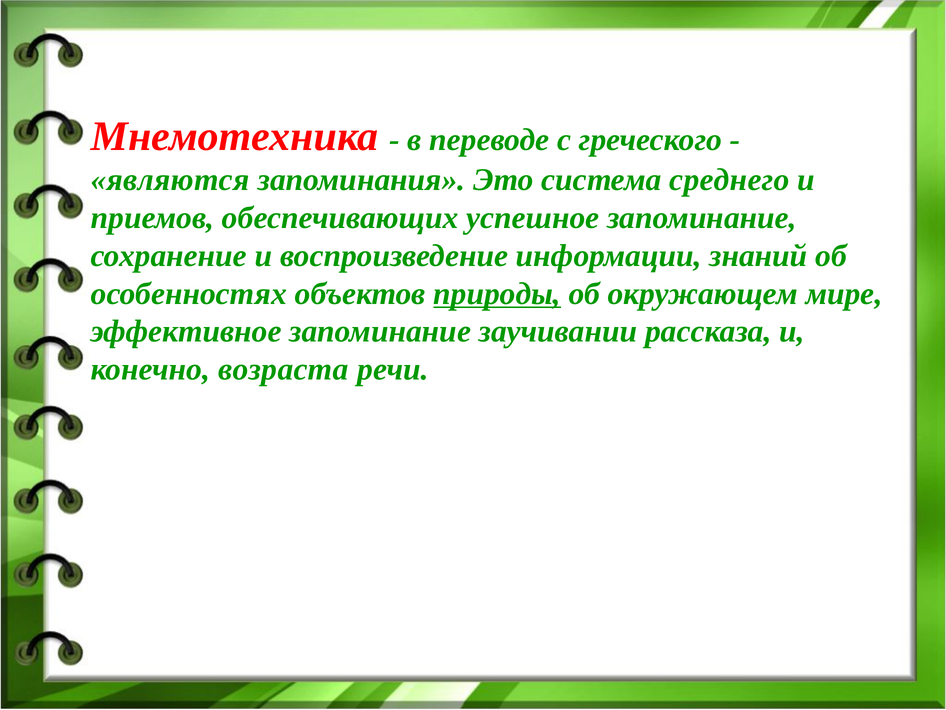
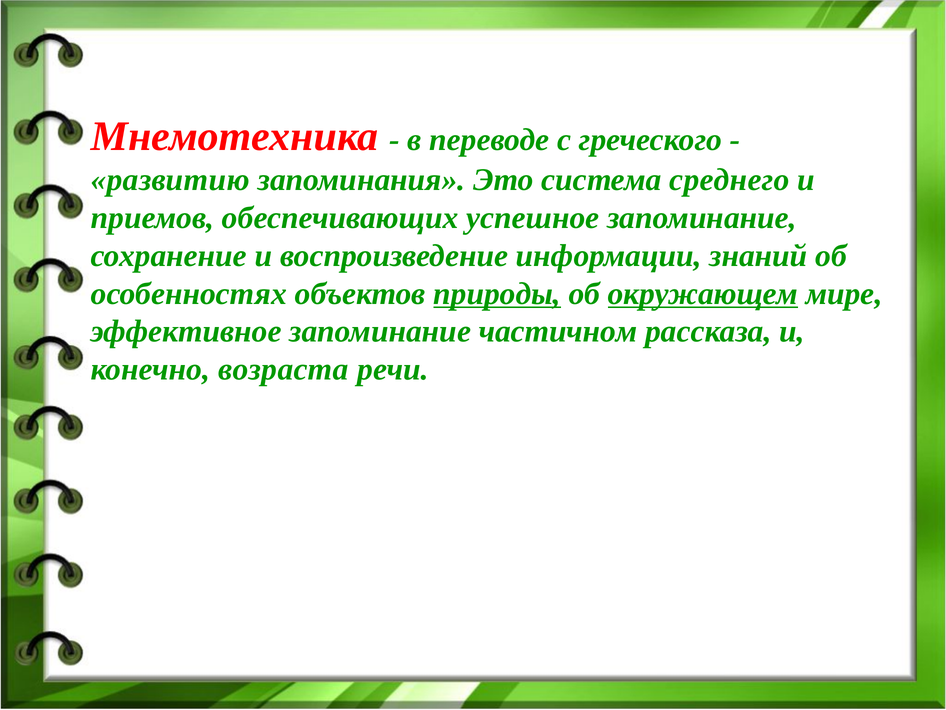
являются: являются -> развитию (170, 180)
окружающем underline: none -> present (703, 293)
заучивании: заучивании -> частичном (558, 331)
